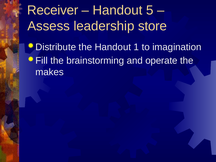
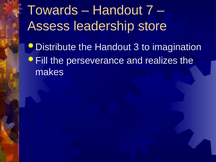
Receiver: Receiver -> Towards (53, 10)
5: 5 -> 7 (150, 10)
1: 1 -> 3 (136, 47)
brainstorming: brainstorming -> perseverance (95, 61)
operate: operate -> realizes (161, 61)
